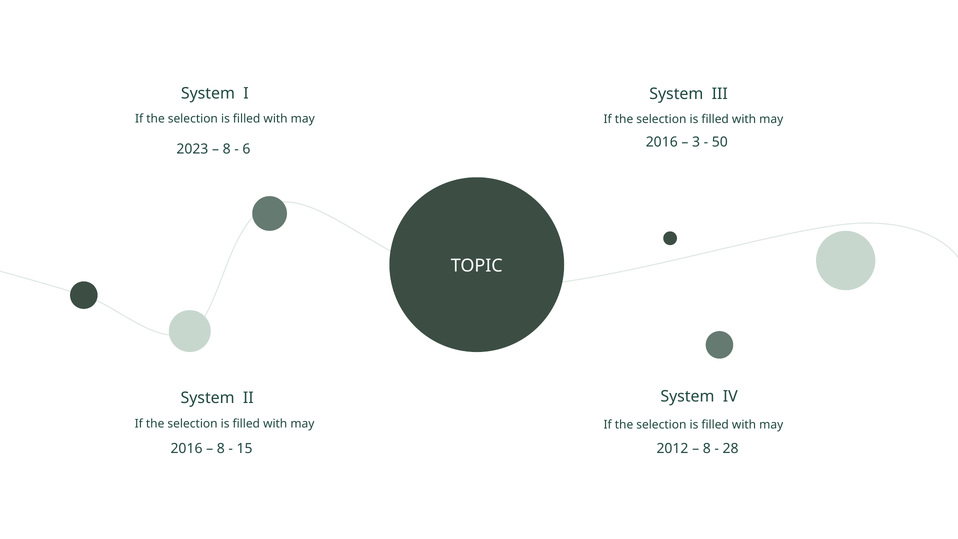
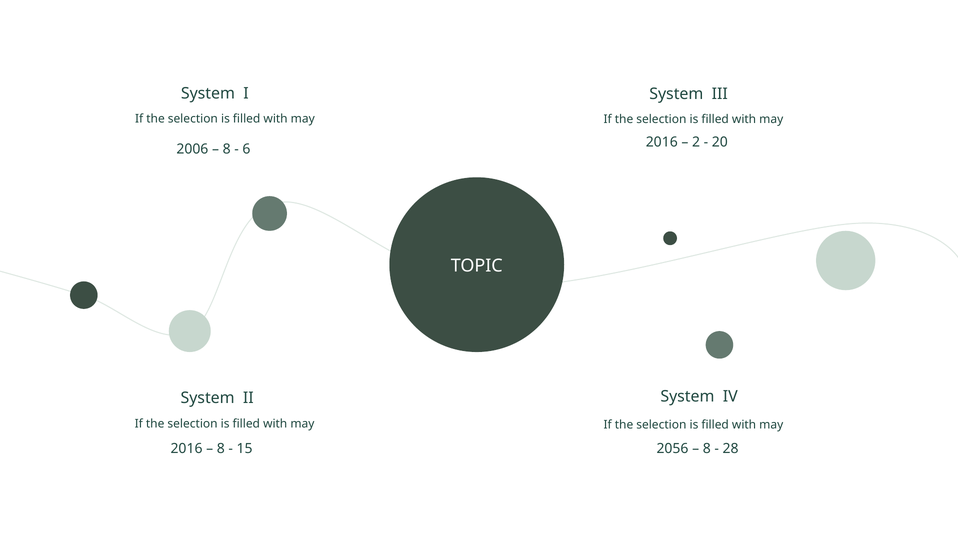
3: 3 -> 2 (696, 142)
50: 50 -> 20 (720, 142)
2023: 2023 -> 2006 (192, 149)
2012: 2012 -> 2056 (672, 449)
